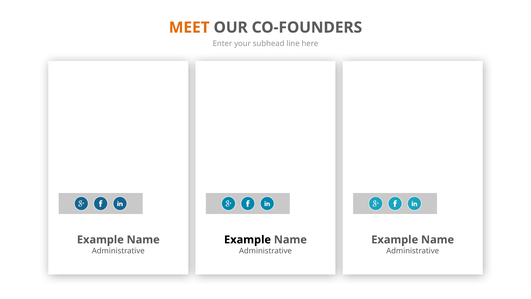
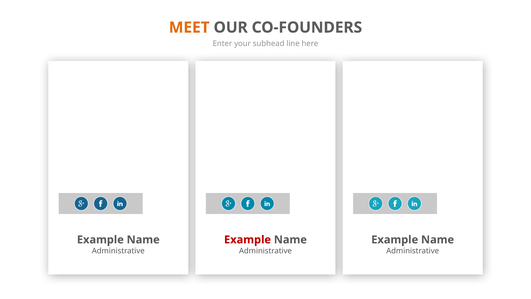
Example colour: black -> red (248, 239)
